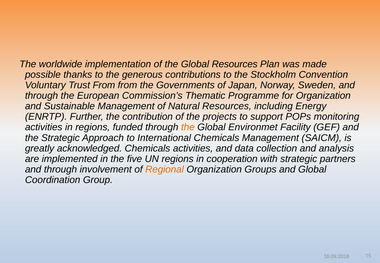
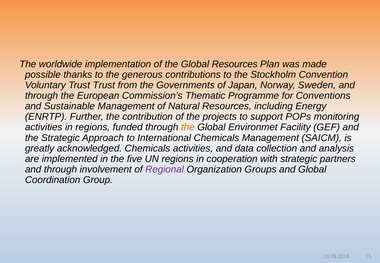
Trust From: From -> Trust (104, 85)
for Organization: Organization -> Conventions (323, 96)
Regional colour: orange -> purple (165, 169)
